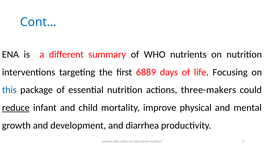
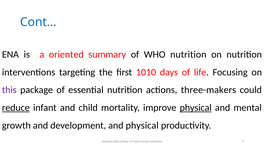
different: different -> oriented (66, 55)
WHO nutrients: nutrients -> nutrition (188, 55)
6889: 6889 -> 1010 (146, 72)
this colour: blue -> purple (9, 90)
physical underline: none -> present (196, 108)
and diarrhea: diarrhea -> physical (142, 126)
